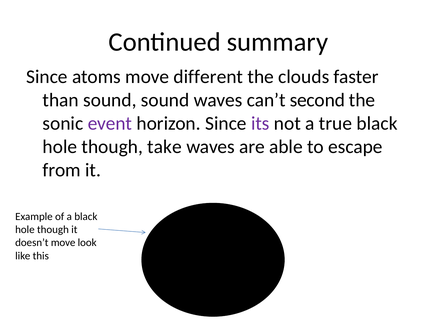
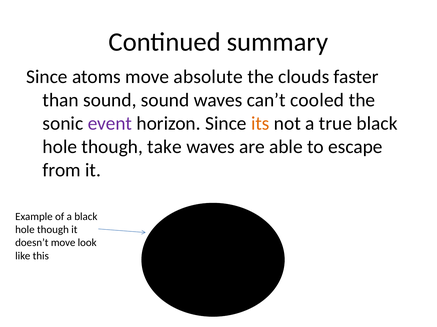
different: different -> absolute (208, 77)
second: second -> cooled (317, 100)
its colour: purple -> orange (260, 124)
